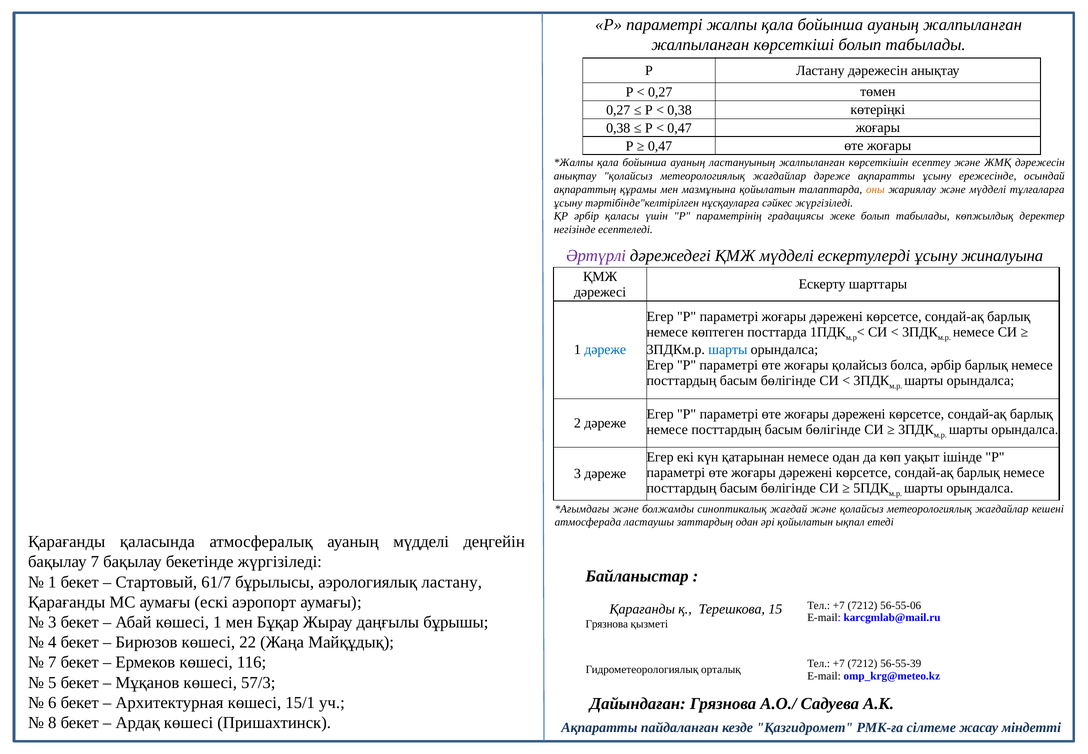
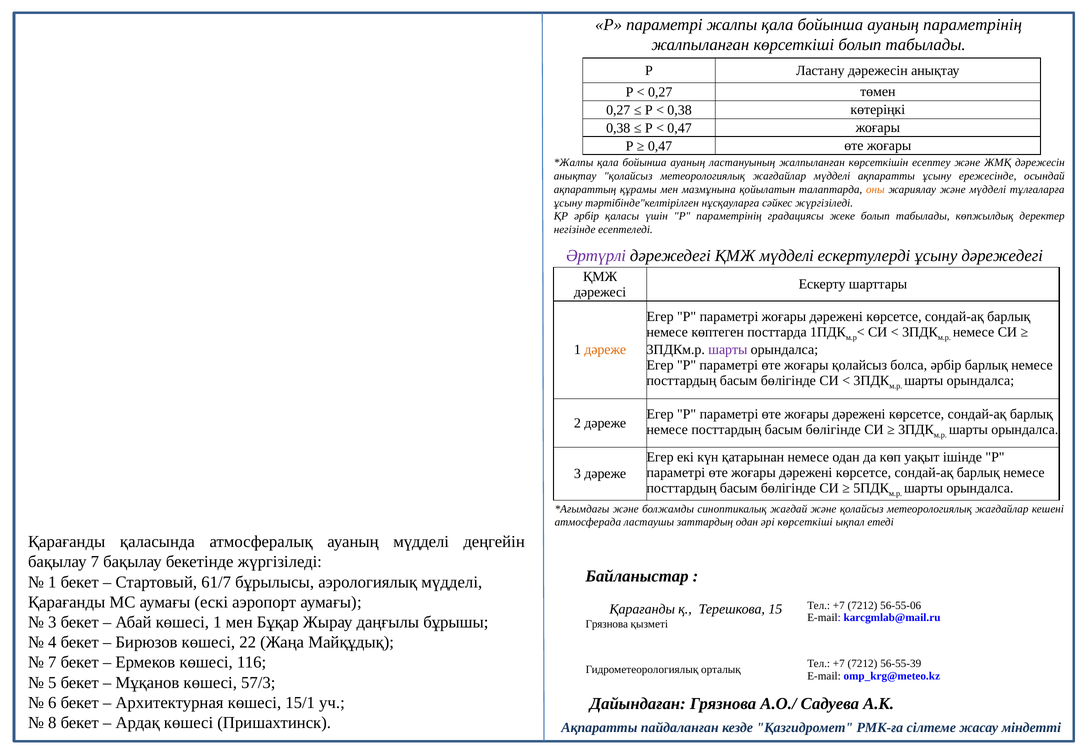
ауаның жалпыланған: жалпыланған -> параметрінің (973, 25)
жағдайлар дәреже: дәреже -> мүдделі (832, 176)
ұсыну жиналуына: жиналуына -> дәрежедегі (1002, 256)
дәреже colour: blue -> orange (605, 350)
шарты colour: blue -> purple (728, 350)
әрі қойылатын: қойылатын -> көрсеткіші (805, 522)
аэрологиялық ластану: ластану -> мүдделі (452, 581)
